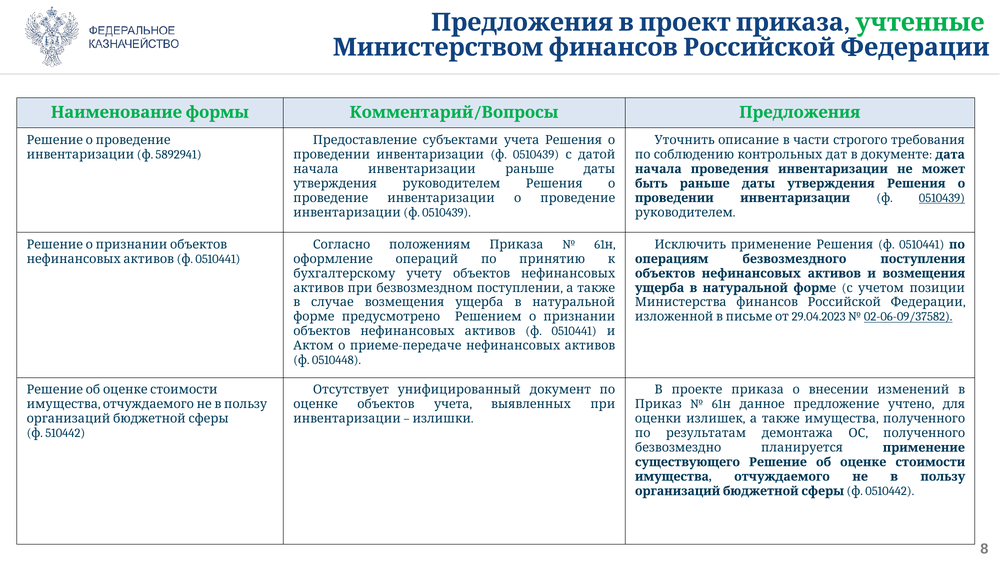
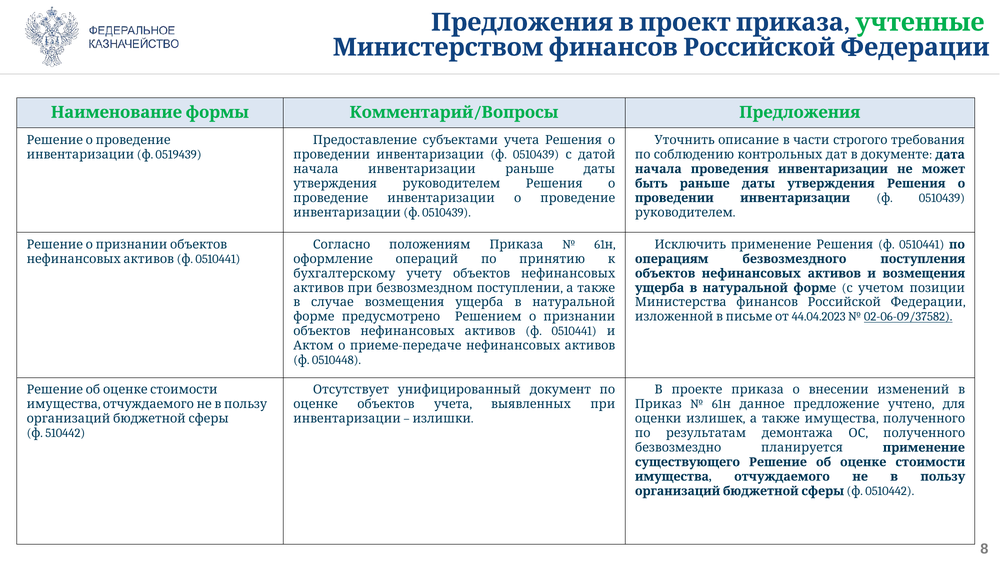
5892941: 5892941 -> 0519439 (179, 155)
0510439 underline: present -> none (942, 198)
29.04.2023: 29.04.2023 -> 44.04.2023 (819, 317)
